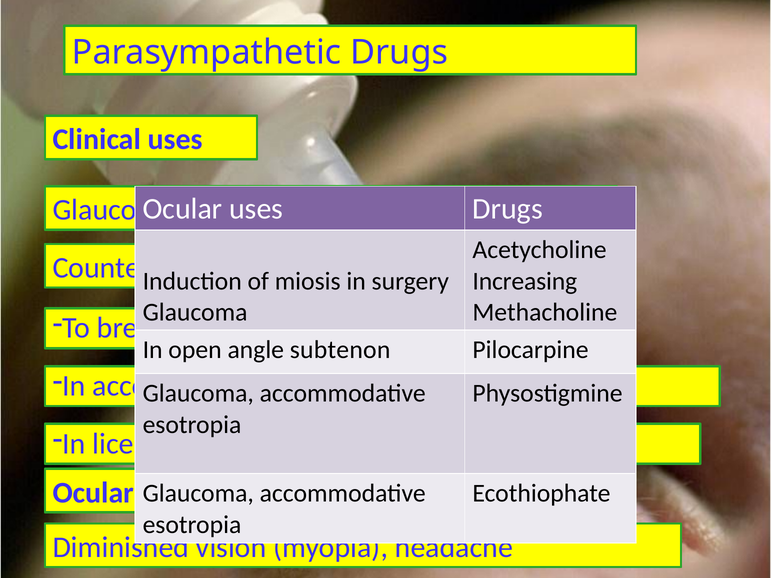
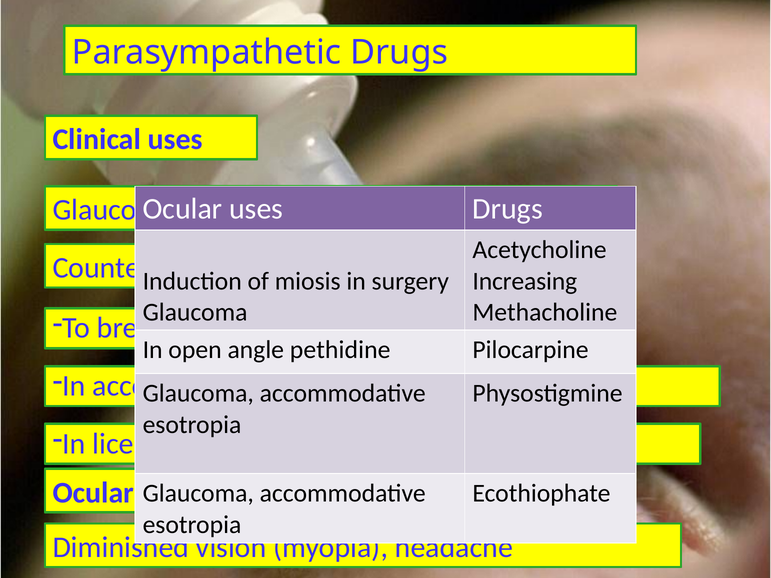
subtenon: subtenon -> pethidine (340, 350)
